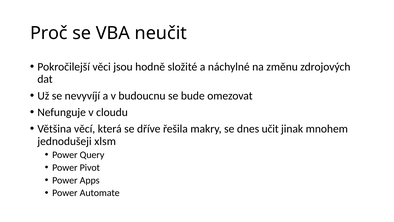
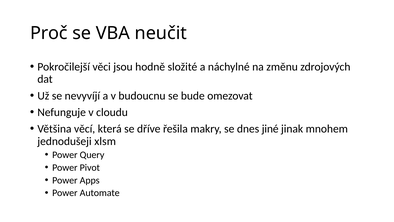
učit: učit -> jiné (270, 129)
